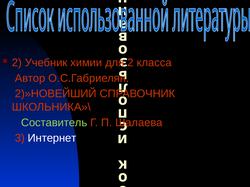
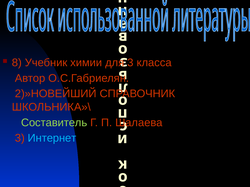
2: 2 -> 8 (17, 63)
для 2: 2 -> 3 (130, 63)
Интернет colour: white -> light blue (52, 138)
